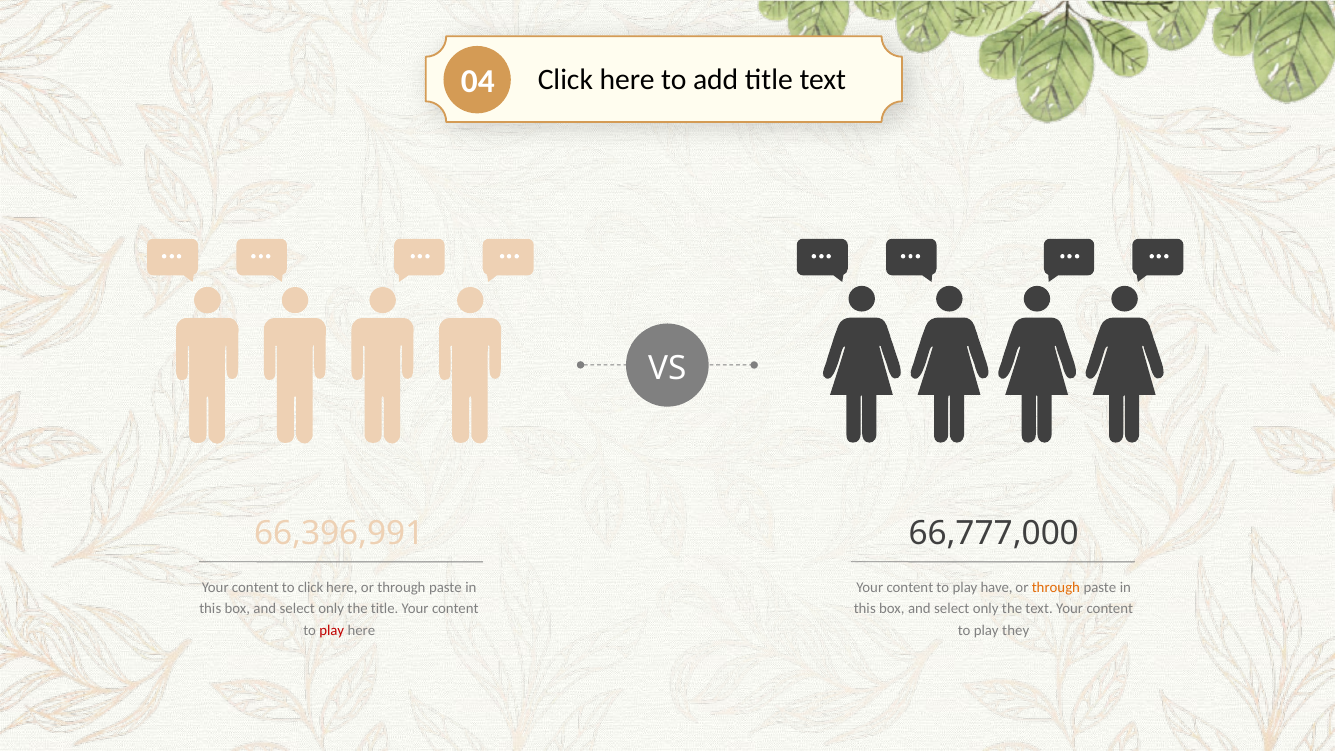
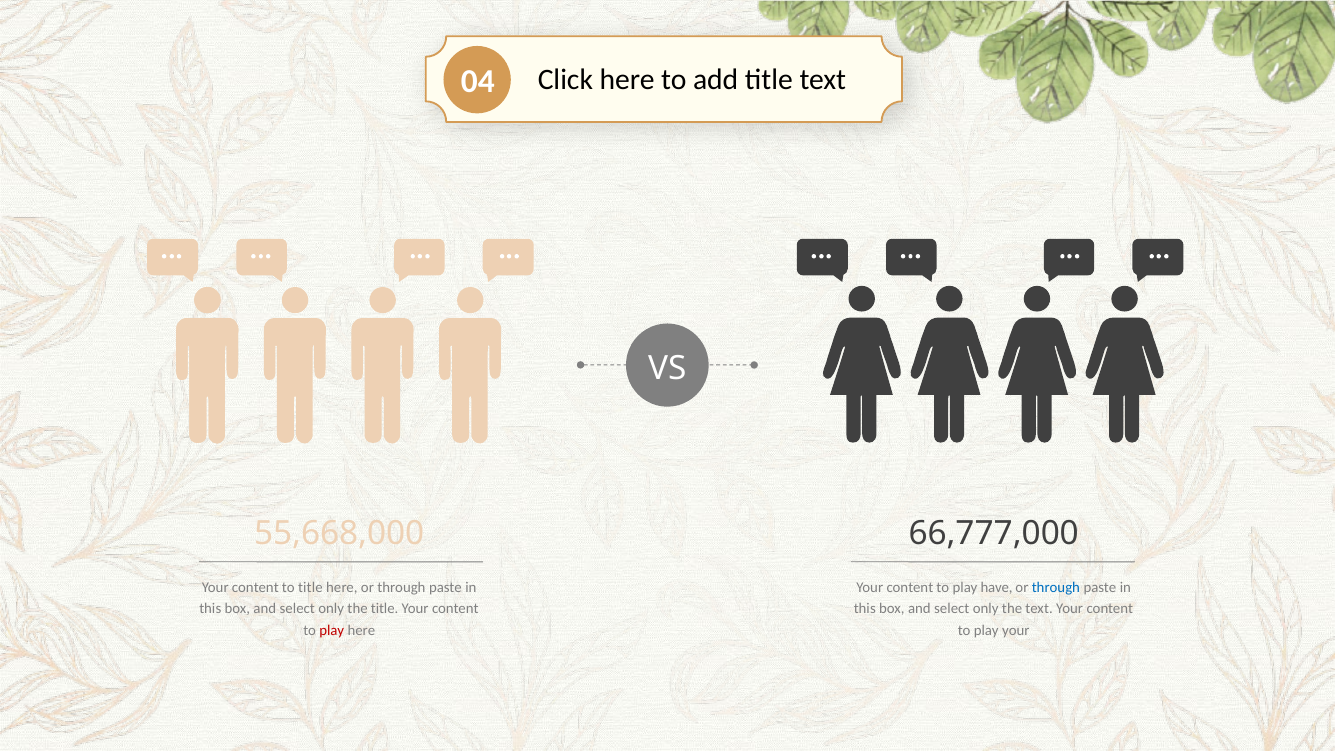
66,396,991: 66,396,991 -> 55,668,000 (339, 533)
to click: click -> title (310, 588)
through colour: orange -> blue (1056, 588)
play they: they -> your (1016, 630)
